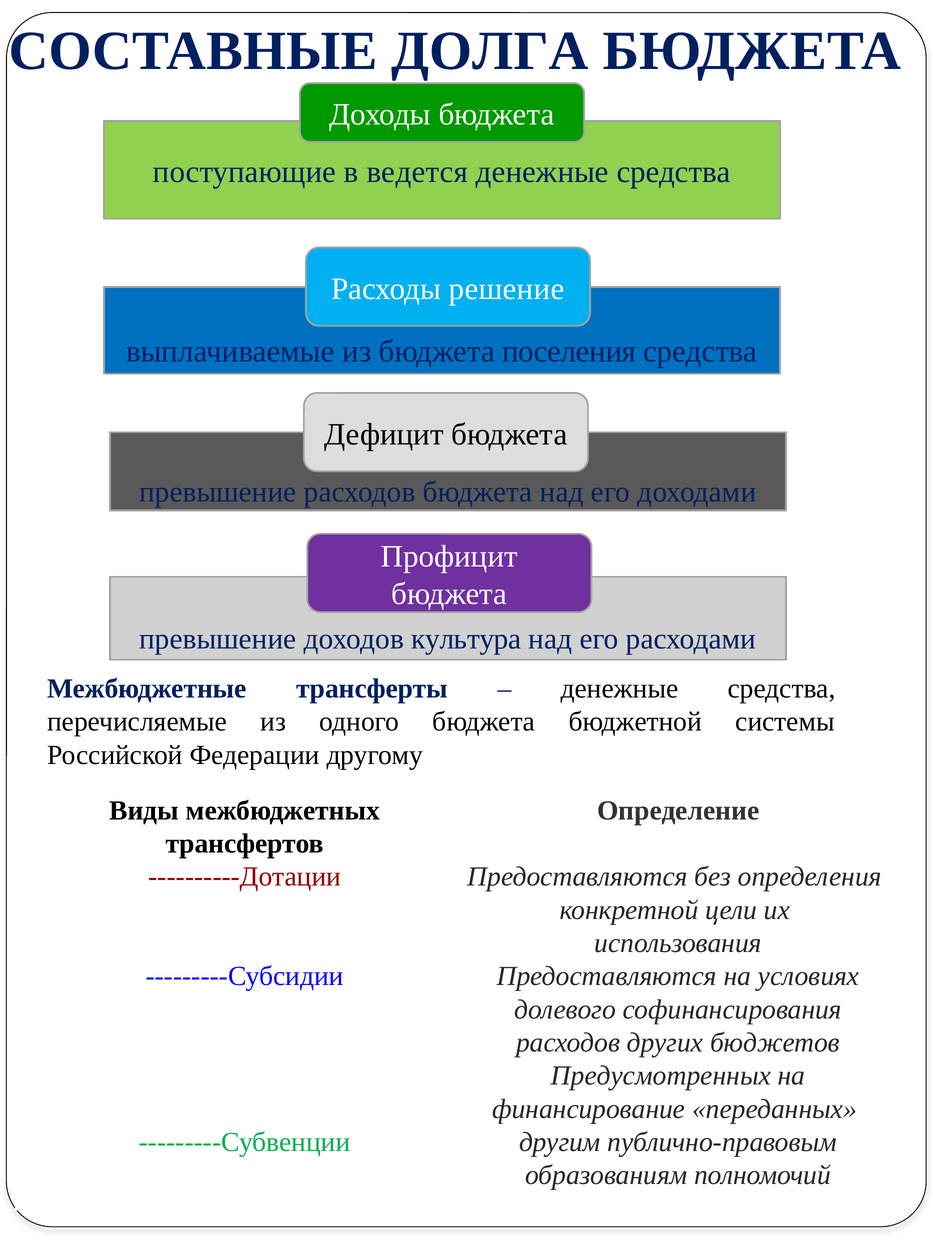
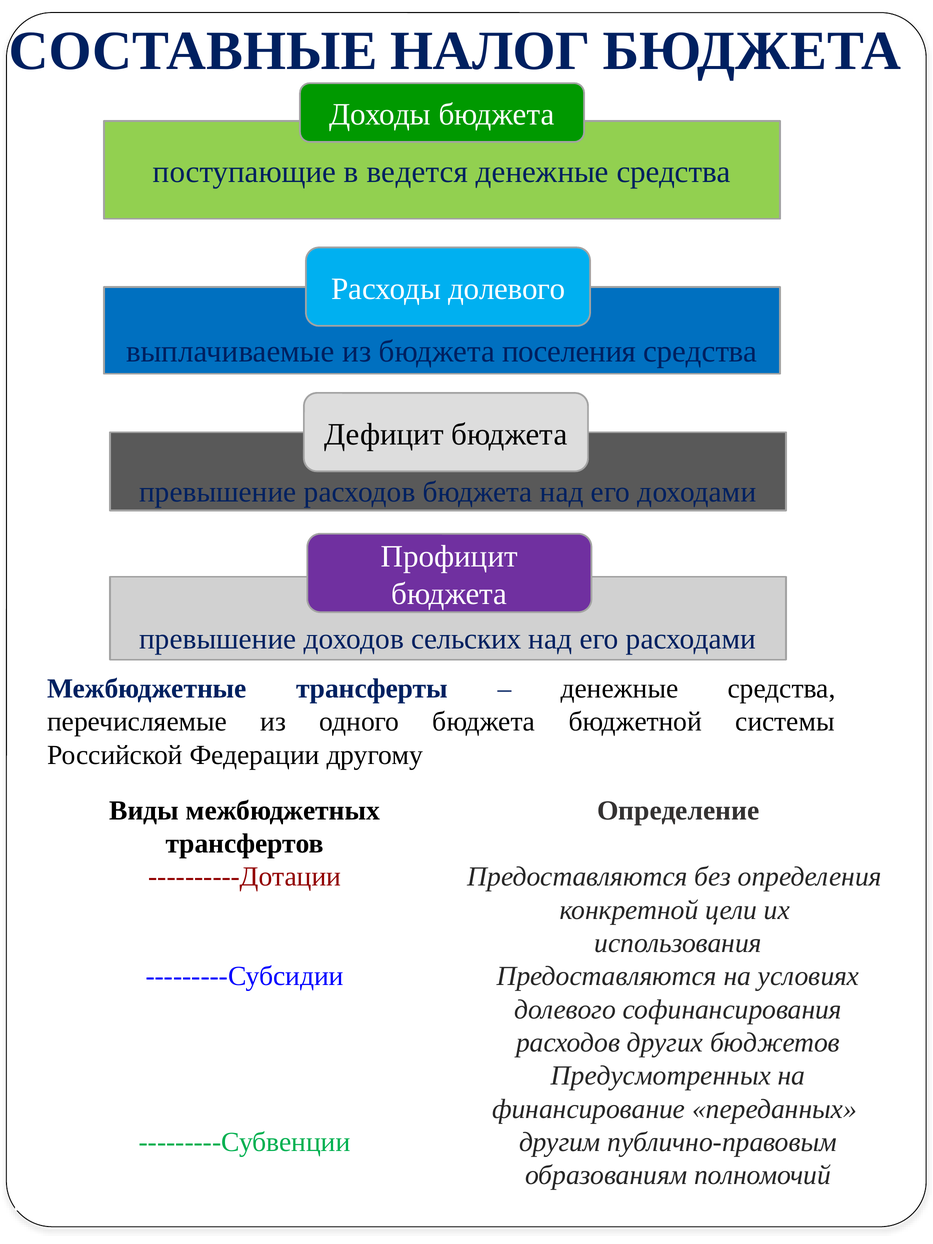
ДОЛГА: ДОЛГА -> НАЛОГ (490, 51)
Расходы решение: решение -> долевого (507, 289)
культура: культура -> сельских (466, 639)
